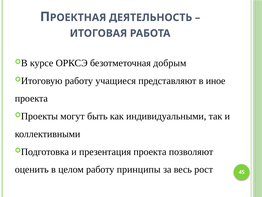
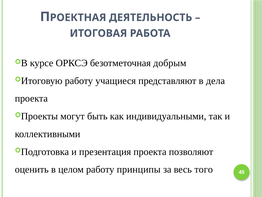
иное: иное -> дела (215, 81)
рост: рост -> того (204, 169)
